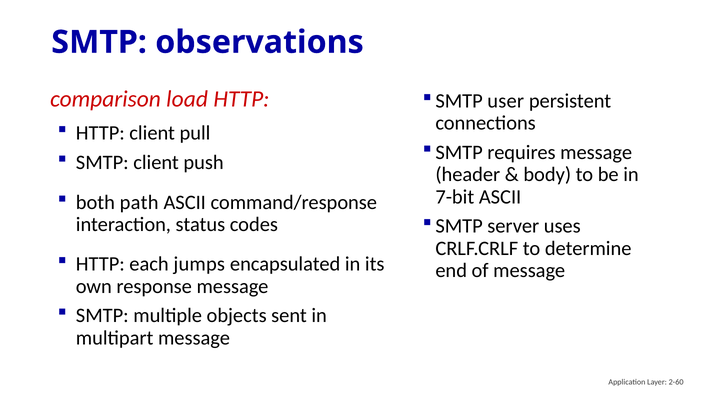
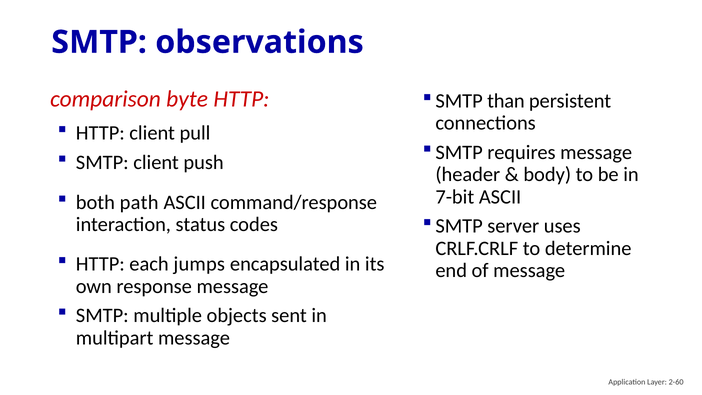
load: load -> byte (187, 99)
user: user -> than (506, 101)
